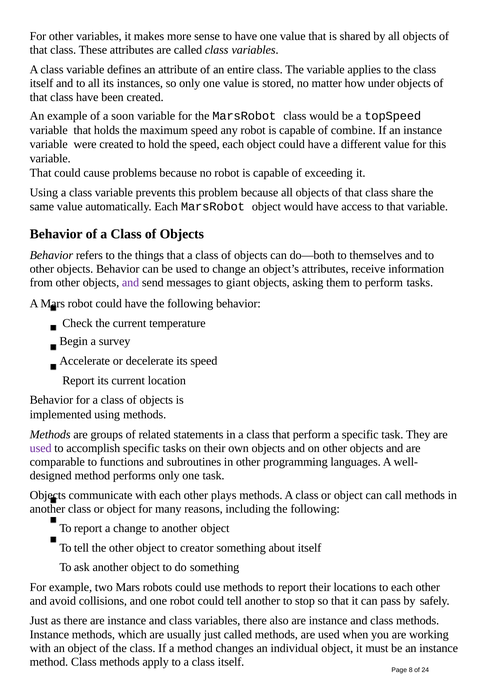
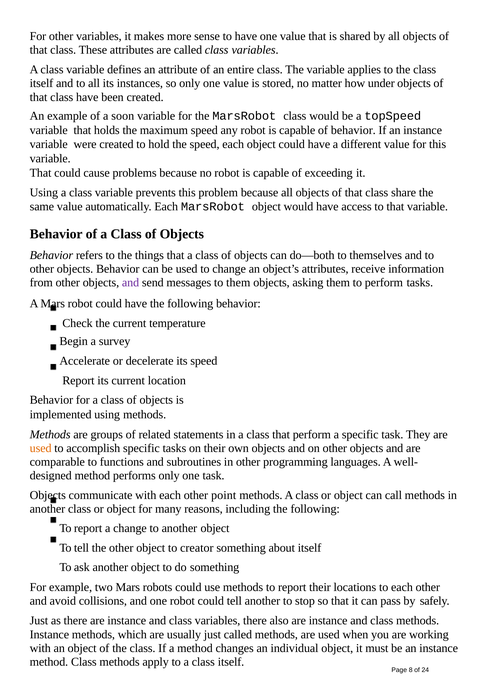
of combine: combine -> behavior (353, 130)
to giant: giant -> them (238, 283)
used colour: purple -> orange (41, 448)
plays: plays -> point (224, 495)
